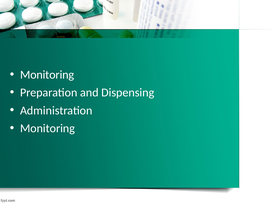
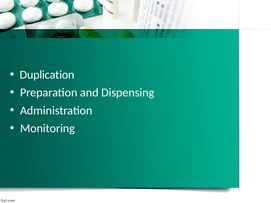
Monitoring: Monitoring -> Duplication (47, 75)
